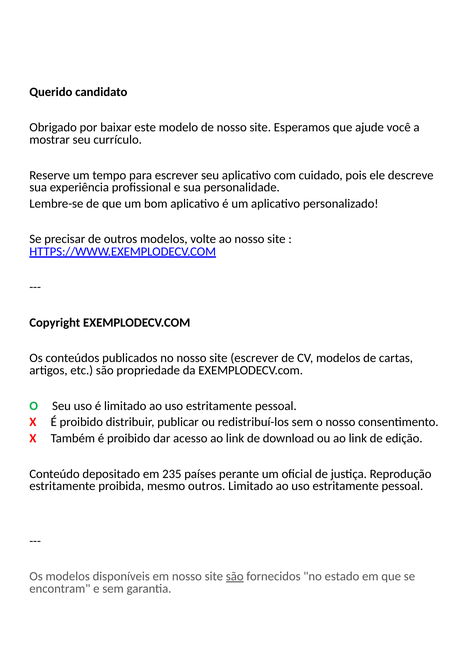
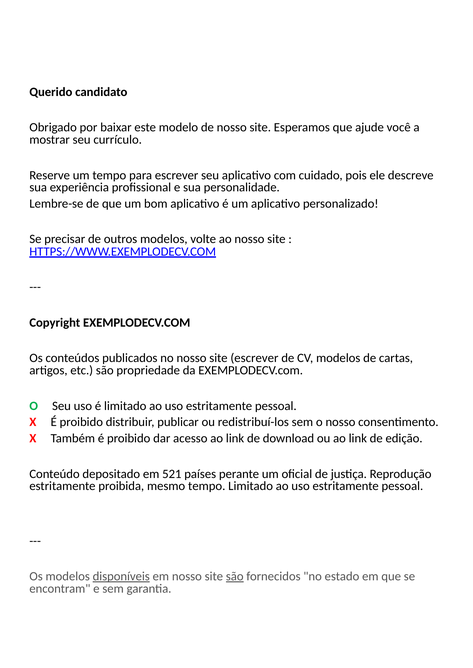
235: 235 -> 521 (172, 474)
mesmo outros: outros -> tempo (207, 486)
disponíveis underline: none -> present (121, 577)
